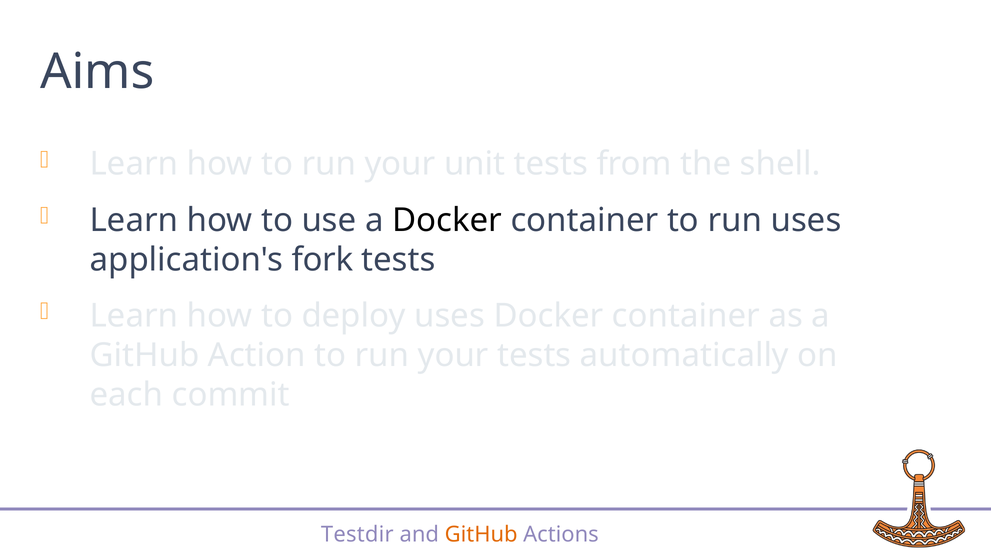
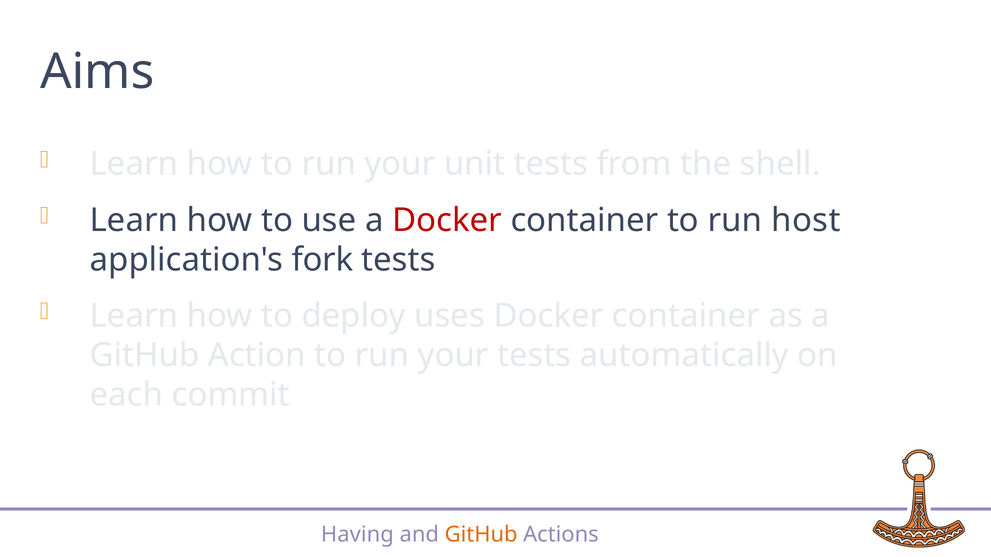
Docker colour: black -> red (447, 220)
run uses: uses -> host (806, 220)
Testdir: Testdir -> Having (357, 535)
